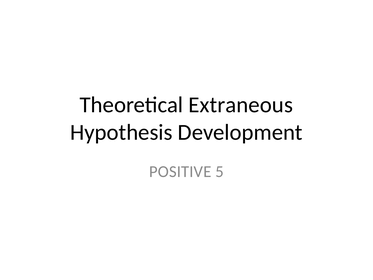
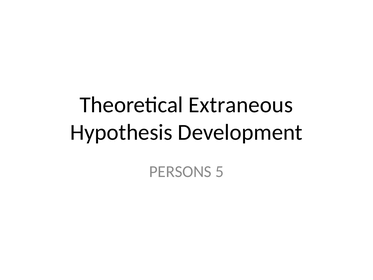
POSITIVE: POSITIVE -> PERSONS (180, 171)
